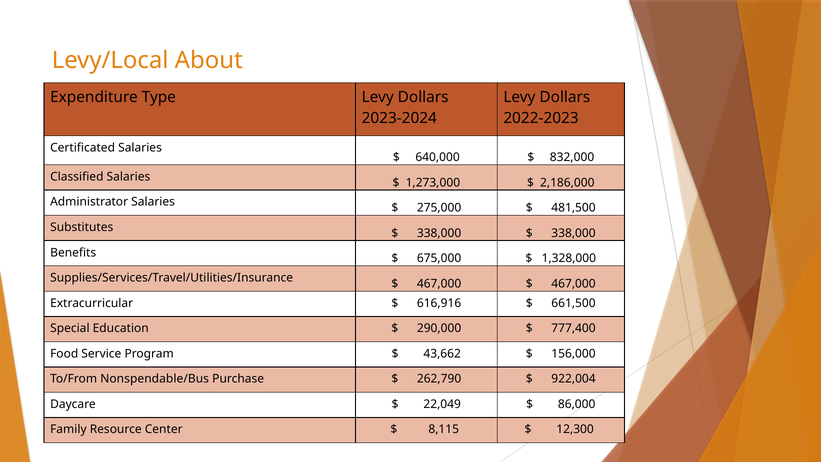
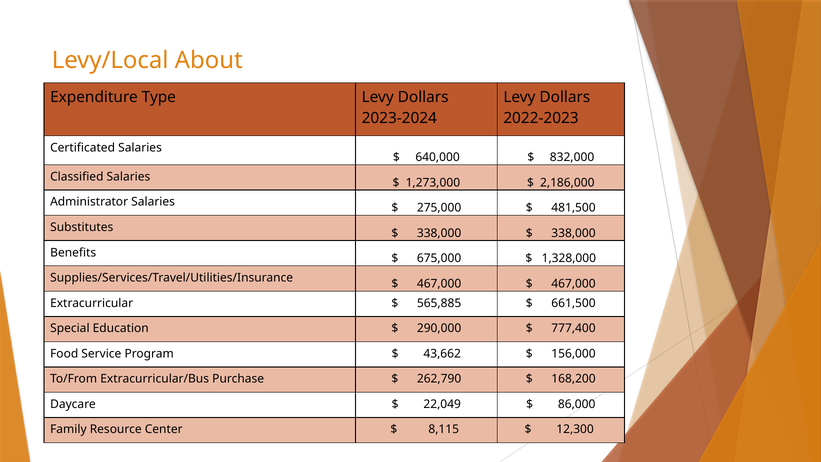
616,916: 616,916 -> 565,885 (439, 303)
Nonspendable/Bus: Nonspendable/Bus -> Extracurricular/Bus (155, 379)
922,004: 922,004 -> 168,200 (574, 379)
